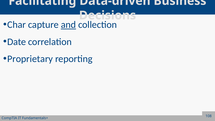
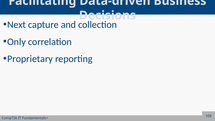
Char: Char -> Next (17, 25)
and underline: present -> none (68, 25)
Date: Date -> Only (17, 42)
